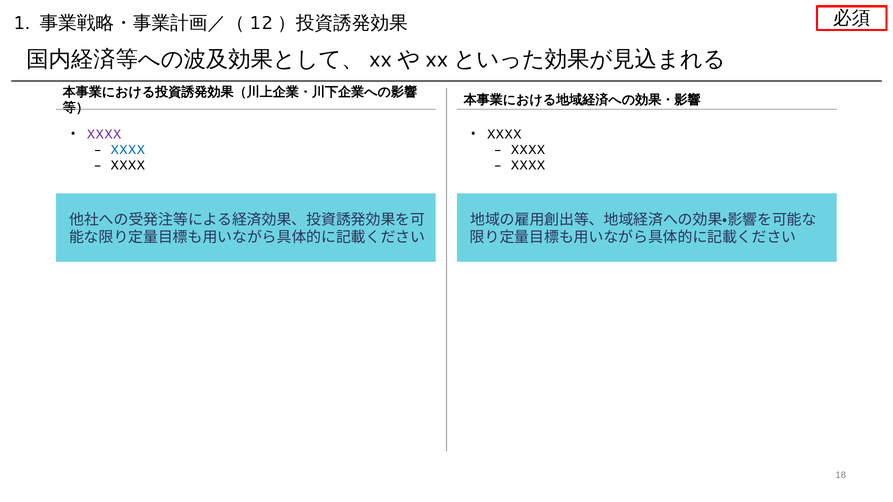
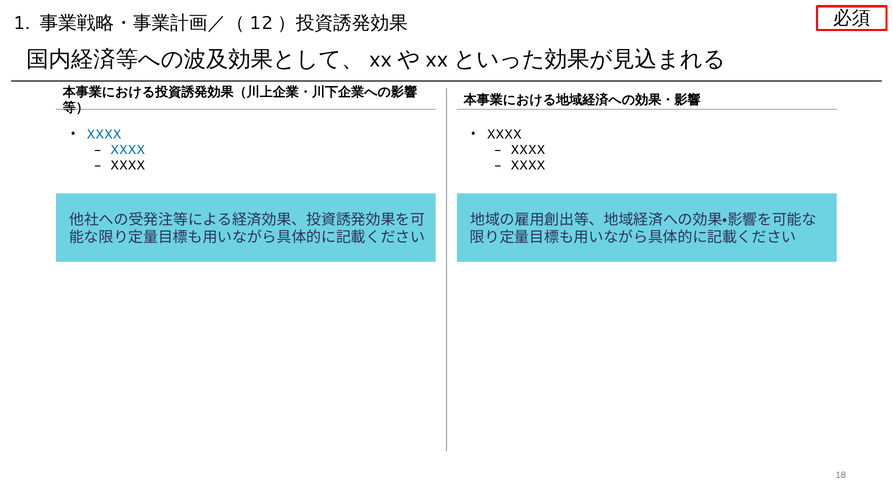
XXXX colour: purple -> blue (104, 134)
